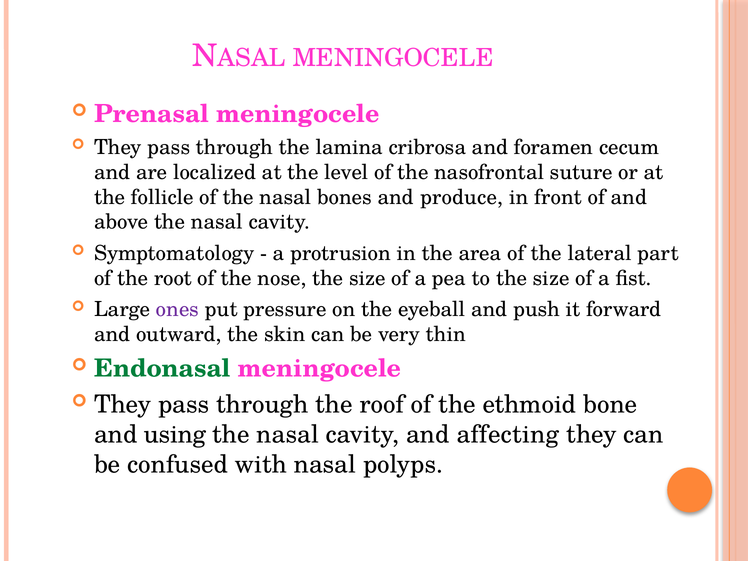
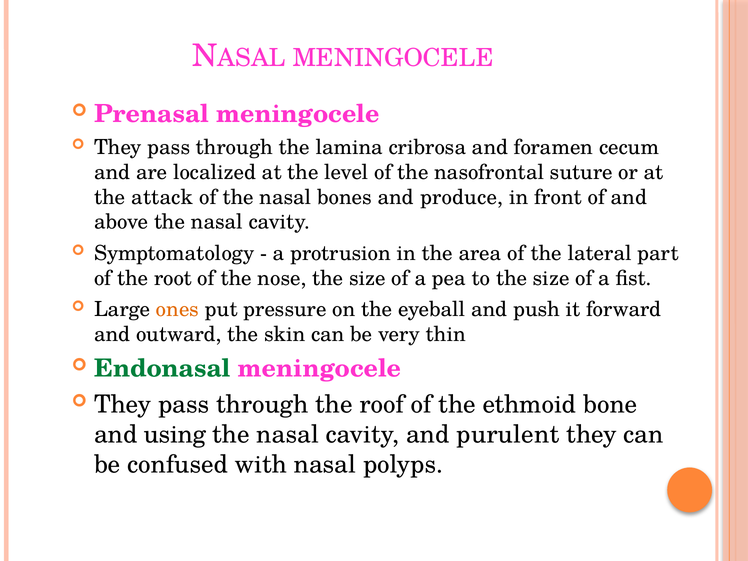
follicle: follicle -> attack (162, 197)
ones colour: purple -> orange (177, 309)
affecting: affecting -> purulent (508, 434)
